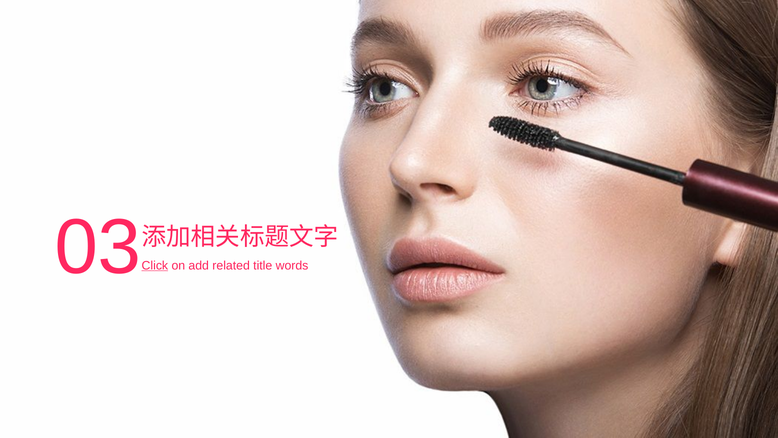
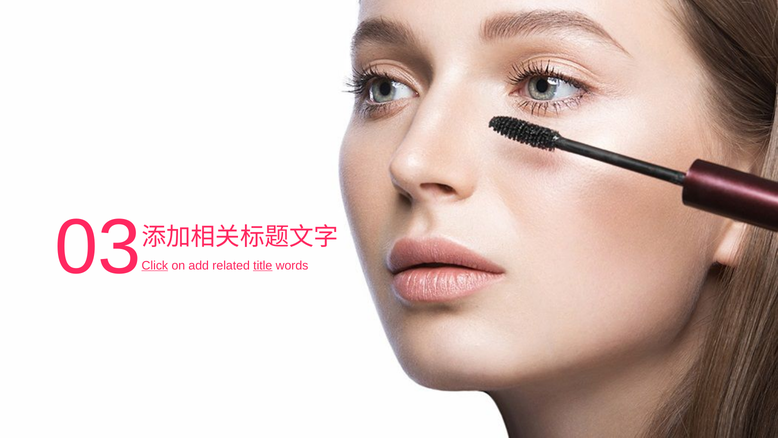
title underline: none -> present (263, 265)
